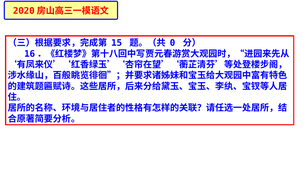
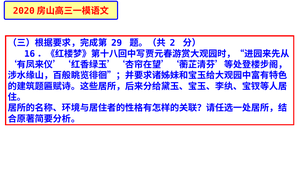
15: 15 -> 29 (117, 43)
0: 0 -> 2 (173, 43)
